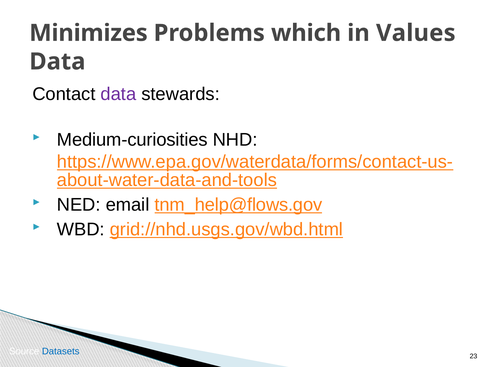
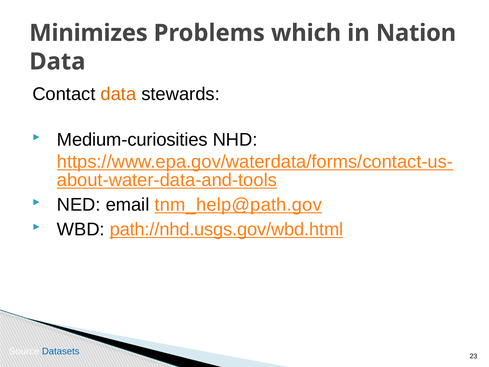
Values: Values -> Nation (416, 33)
data colour: purple -> orange (118, 94)
tnm_help@flows.gov: tnm_help@flows.gov -> tnm_help@path.gov (238, 205)
grid://nhd.usgs.gov/wbd.html: grid://nhd.usgs.gov/wbd.html -> path://nhd.usgs.gov/wbd.html (226, 229)
